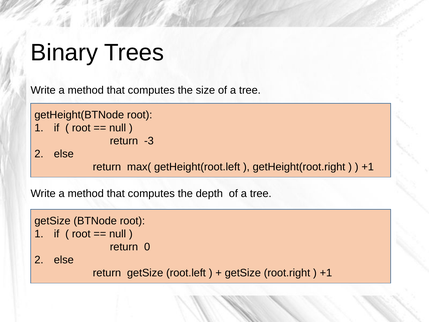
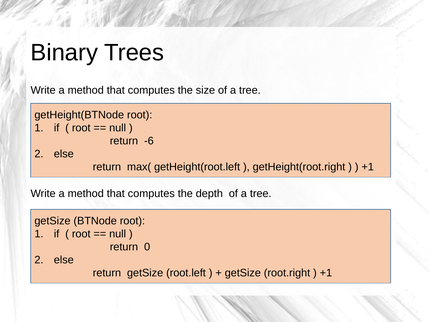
-3: -3 -> -6 (149, 141)
